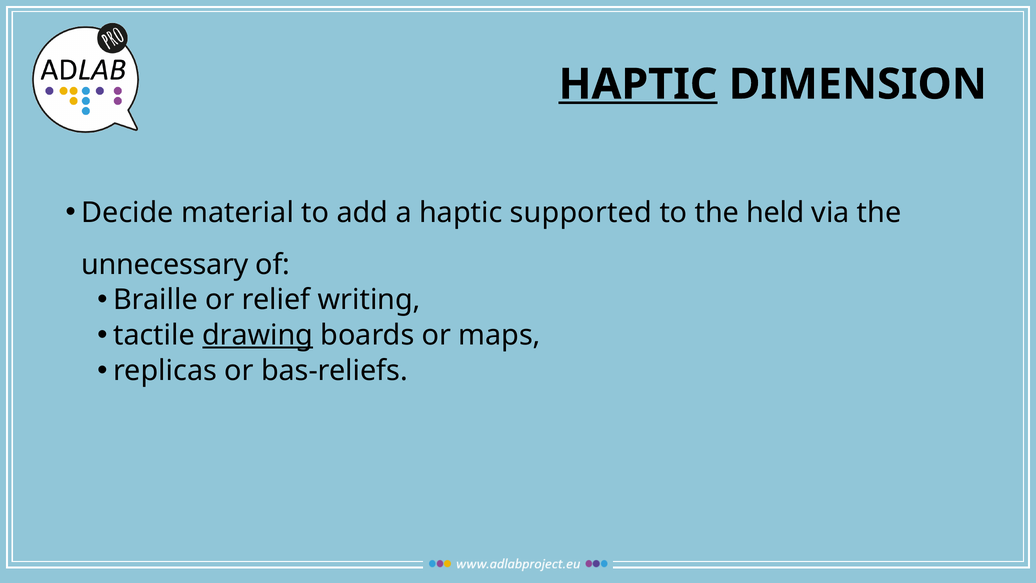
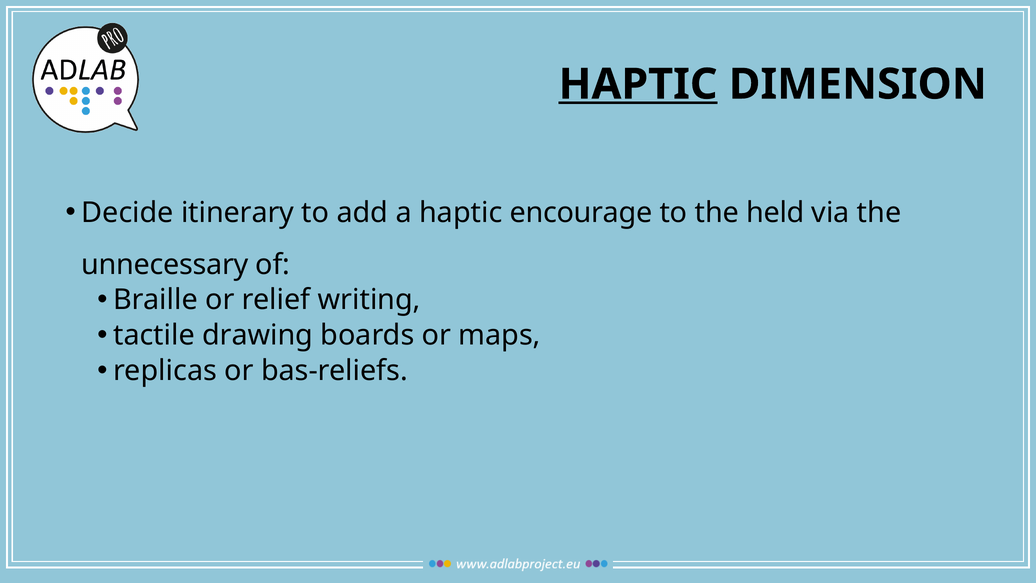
material: material -> itinerary (238, 213)
supported: supported -> encourage (581, 213)
drawing underline: present -> none (258, 335)
